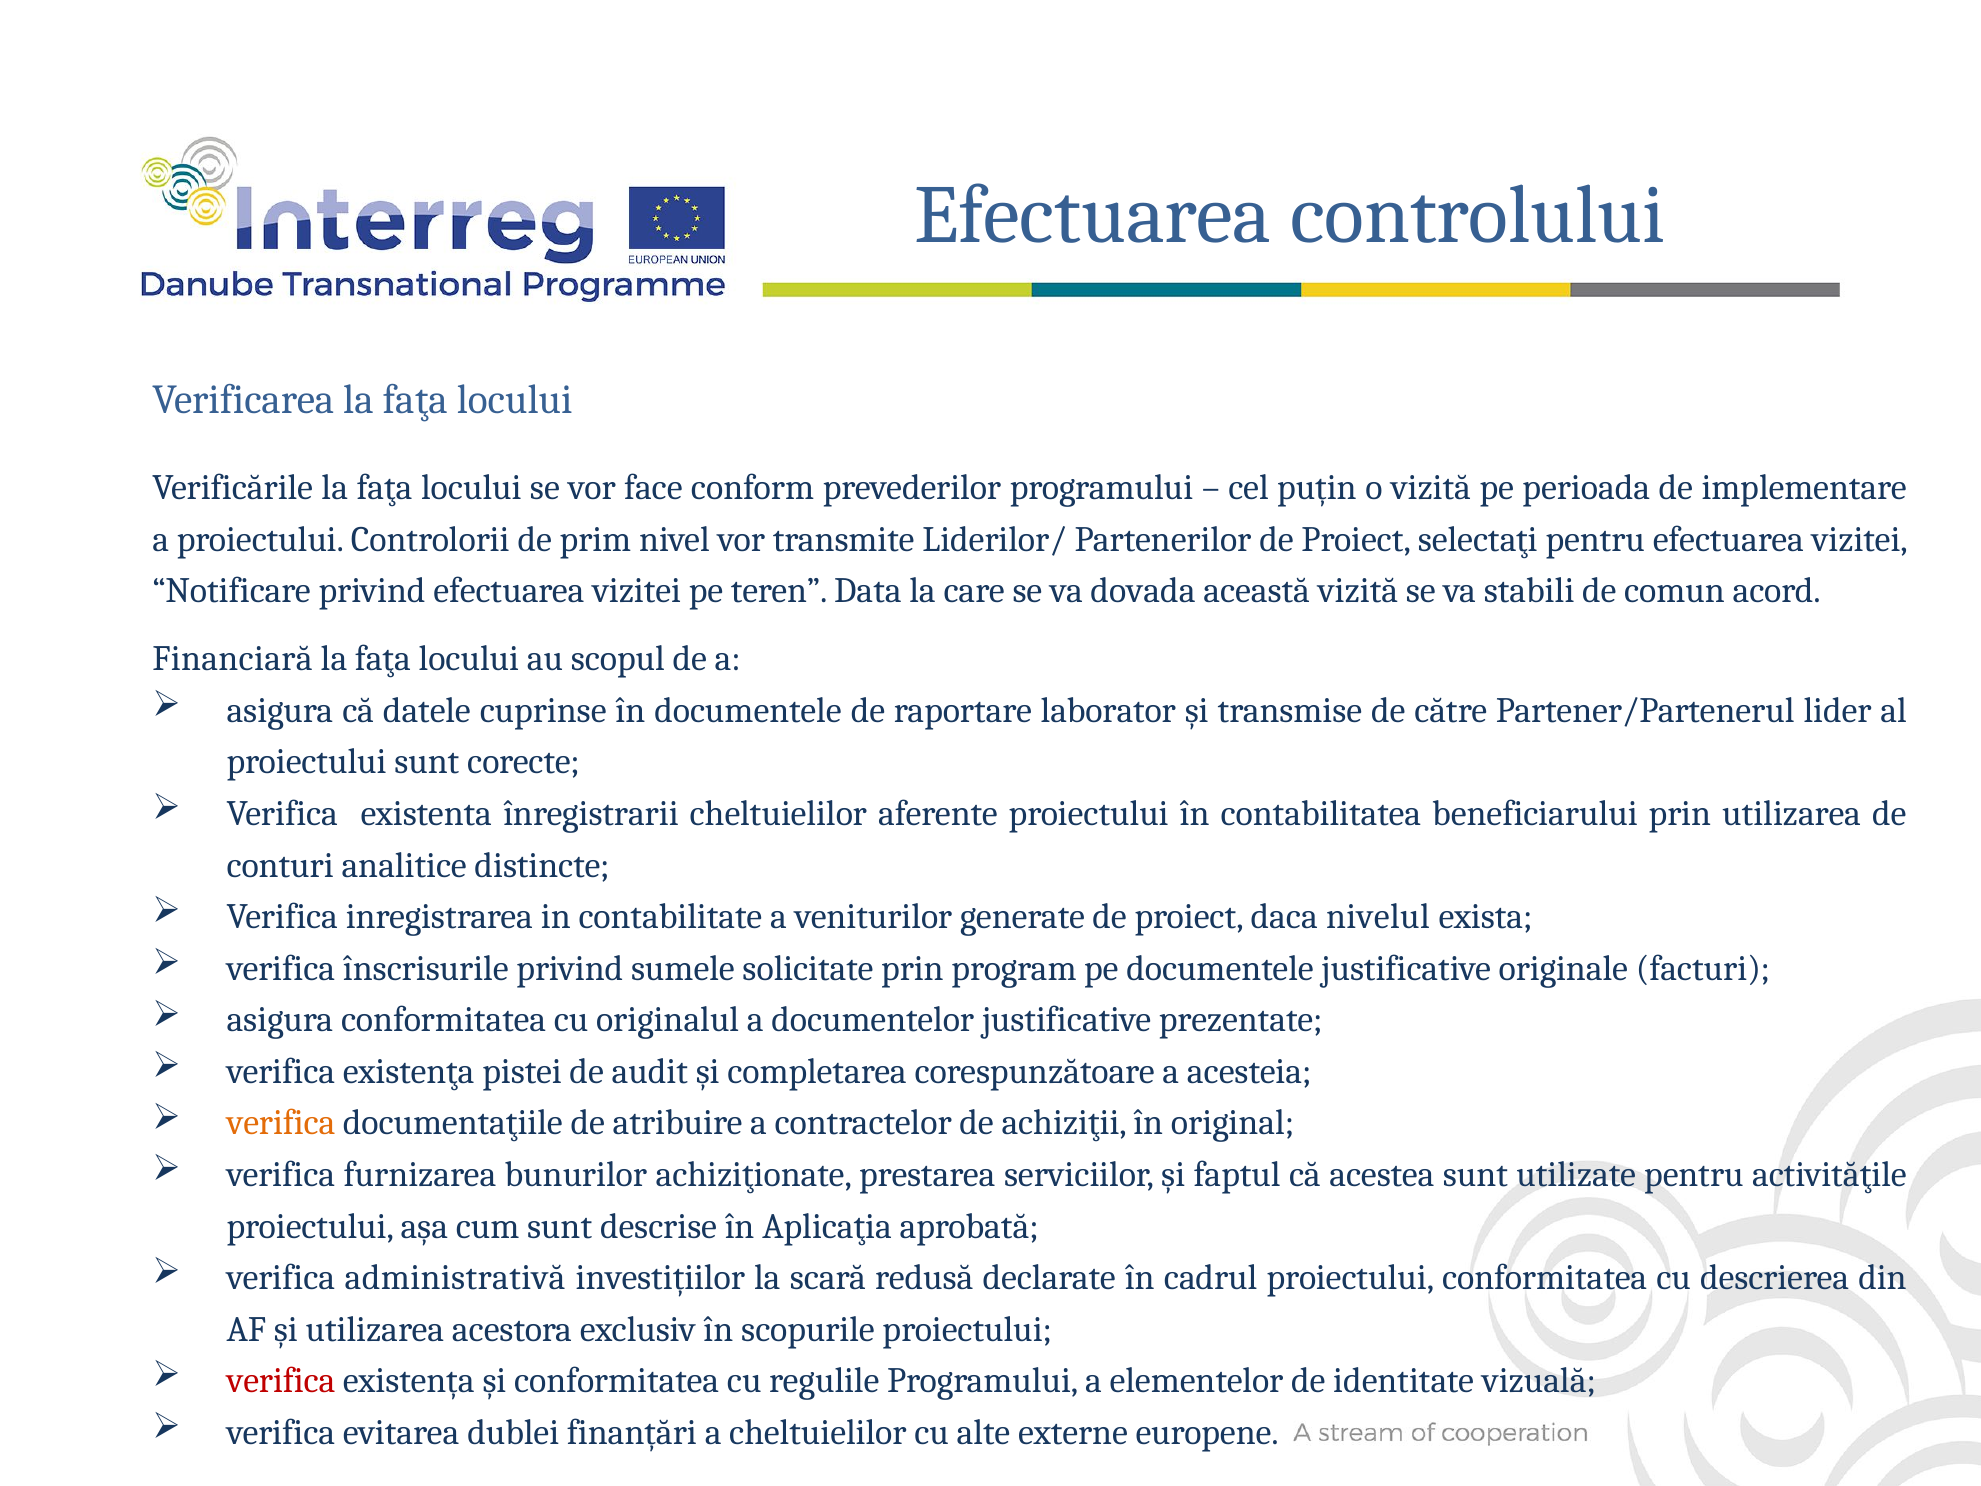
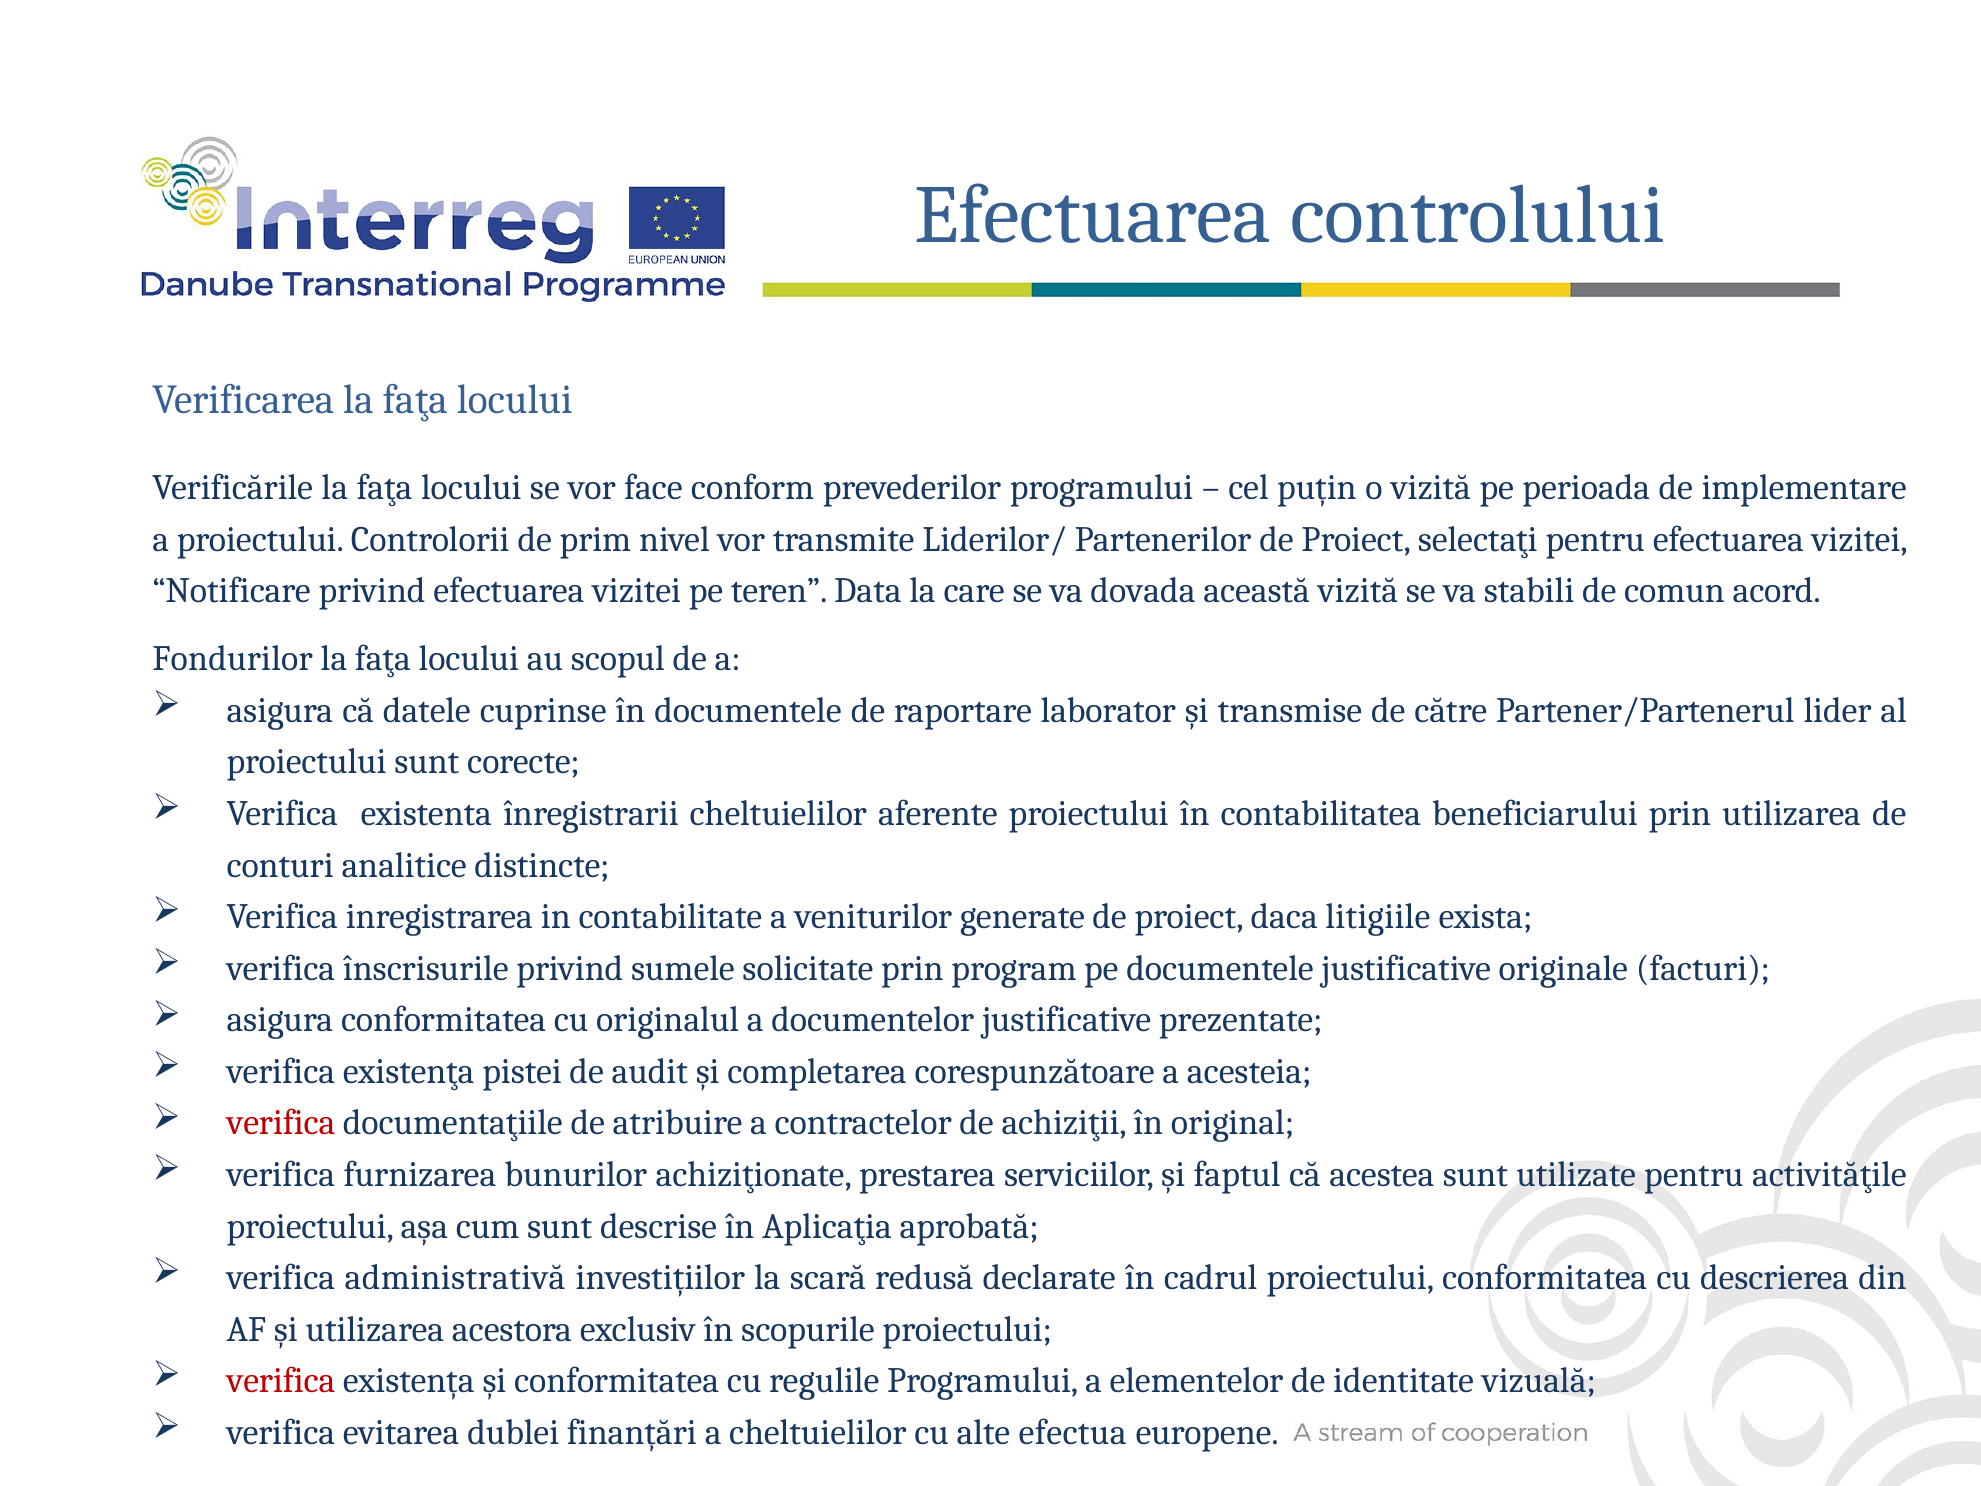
Financiară: Financiară -> Fondurilor (233, 659)
nivelul: nivelul -> litigiile (1378, 917)
verifica colour: orange -> red (281, 1123)
externe: externe -> efectua (1073, 1432)
